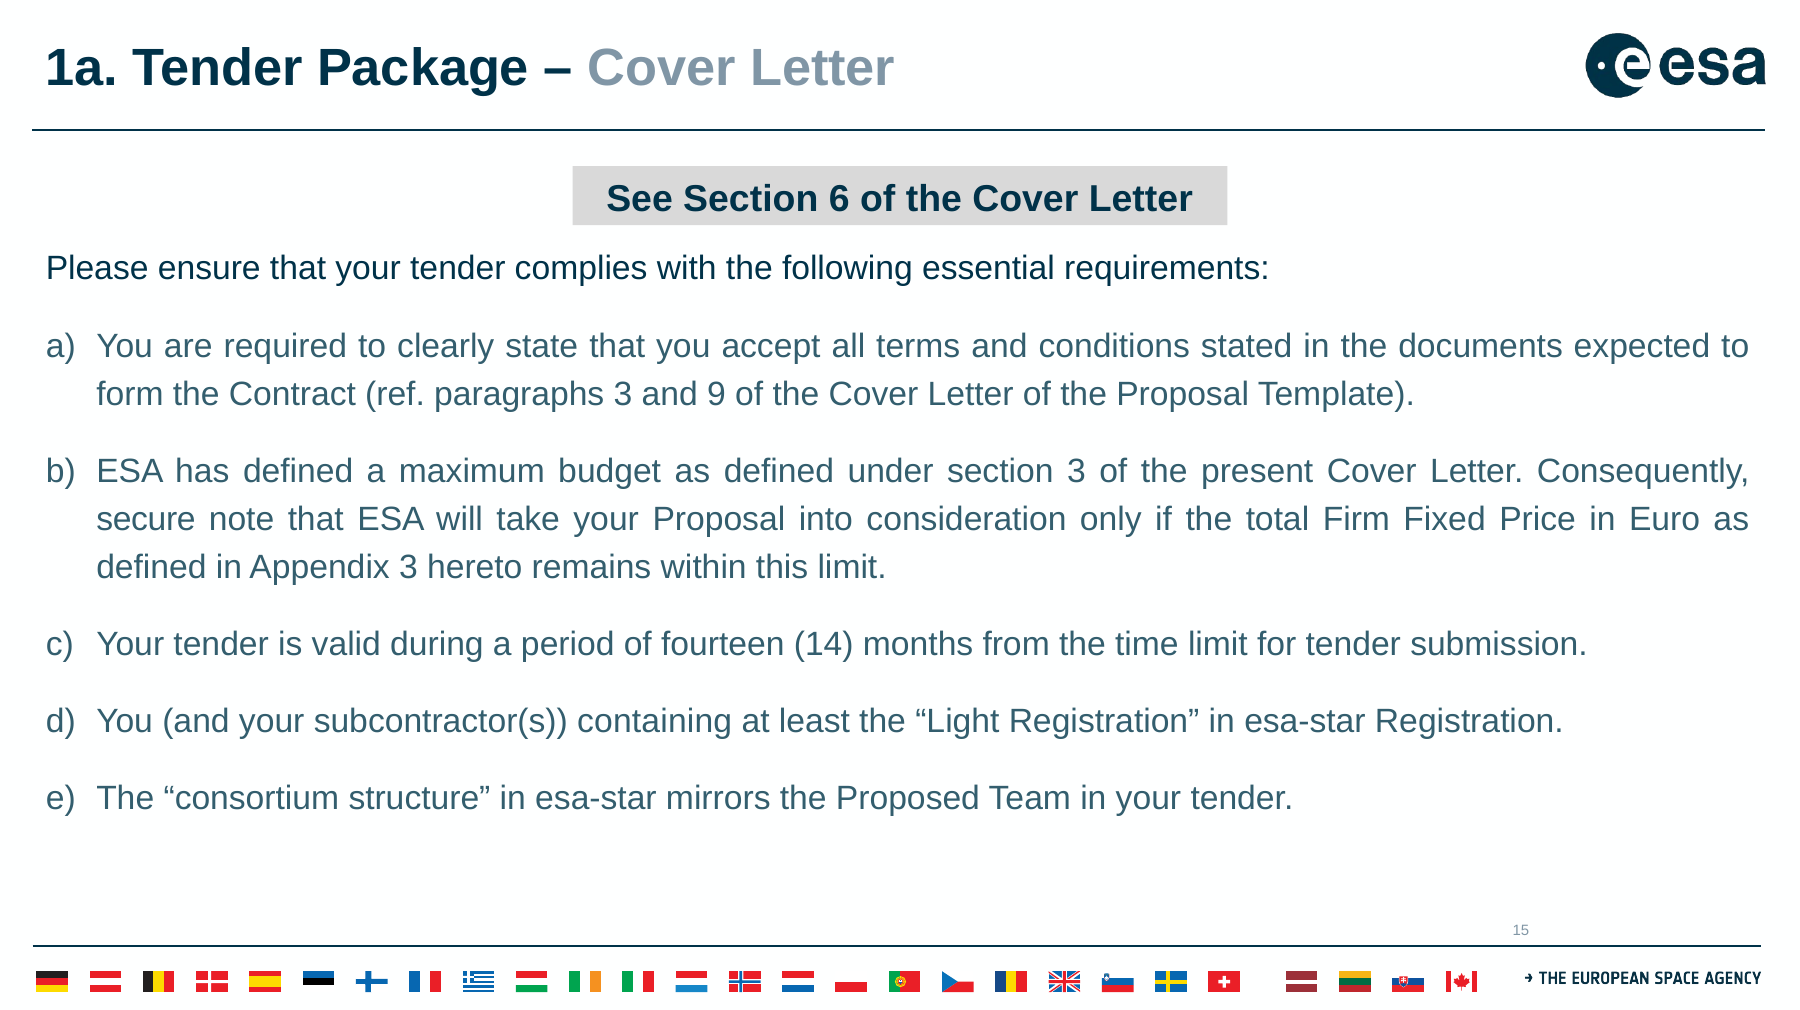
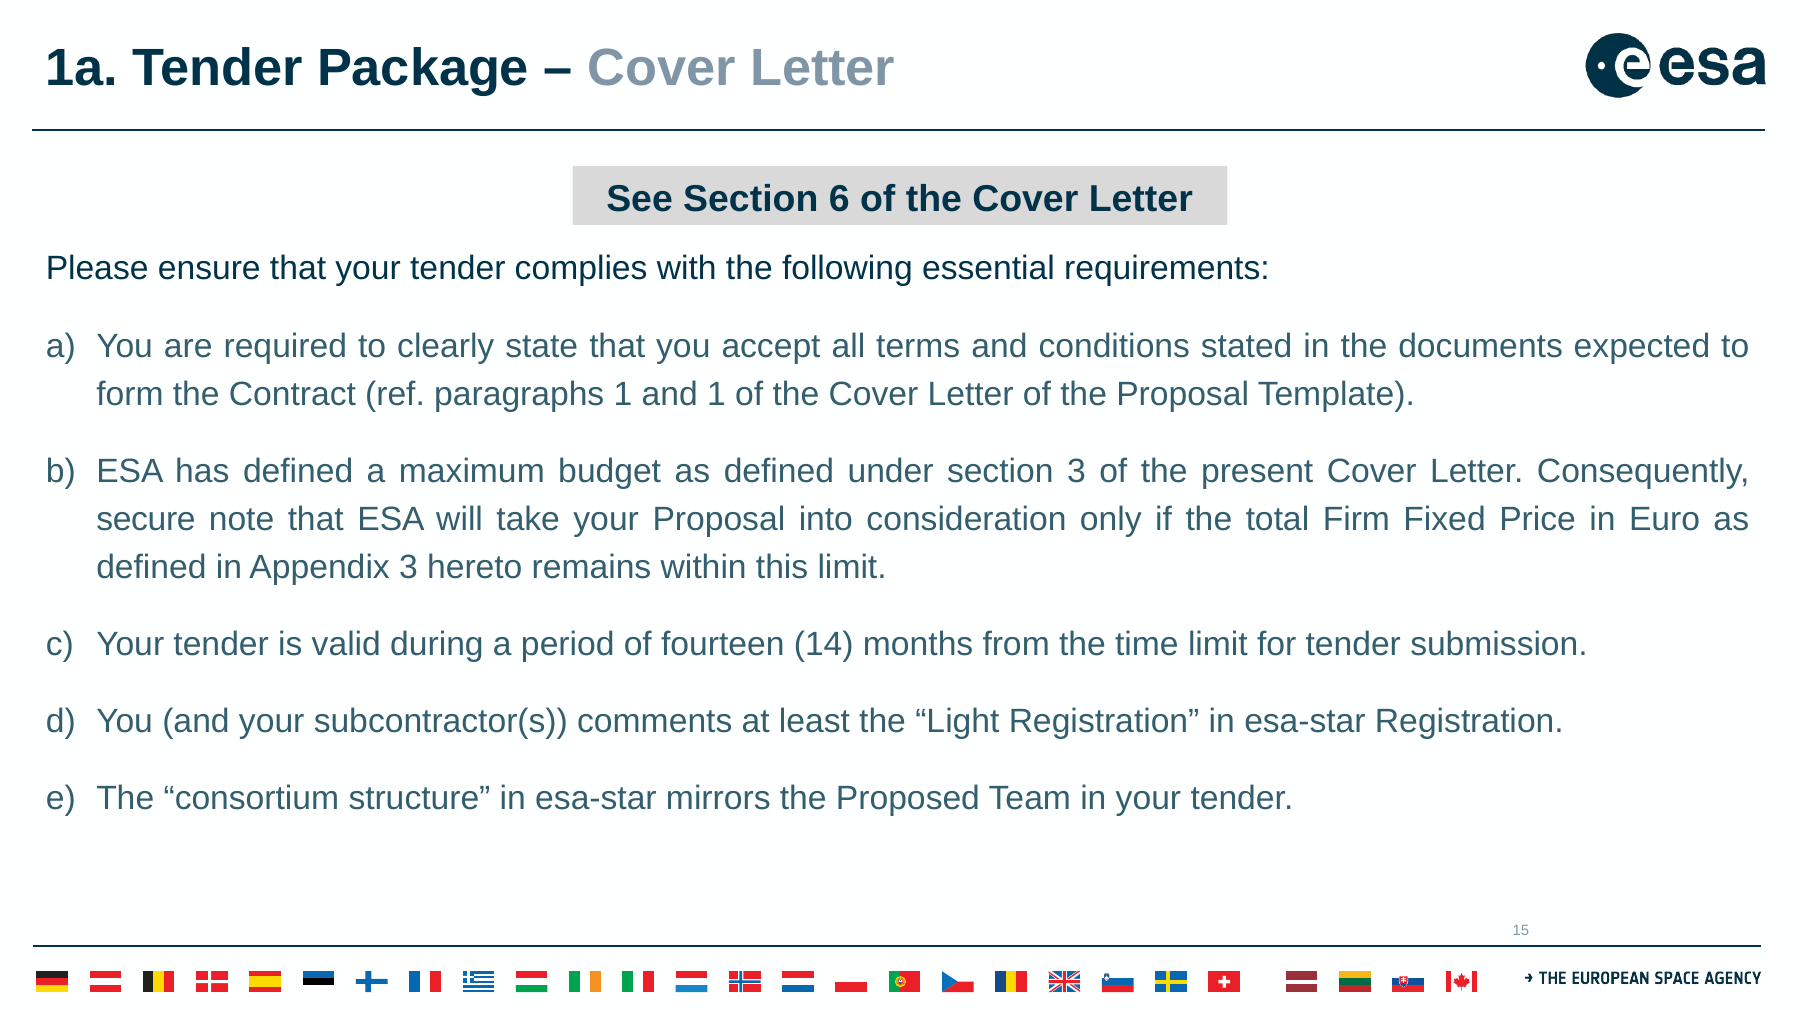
paragraphs 3: 3 -> 1 (623, 394)
and 9: 9 -> 1 (717, 394)
containing: containing -> comments (655, 721)
